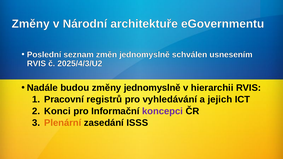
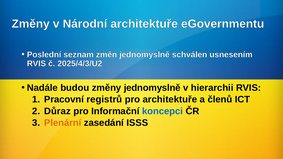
pro vyhledávání: vyhledávání -> architektuře (170, 100)
jejich: jejich -> členů (220, 100)
Konci: Konci -> Důraz (57, 111)
koncepci colour: purple -> blue (163, 111)
